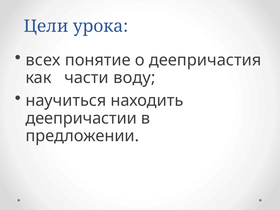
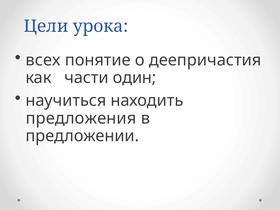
воду: воду -> один (134, 78)
деепричастии: деепричастии -> предложения (81, 118)
